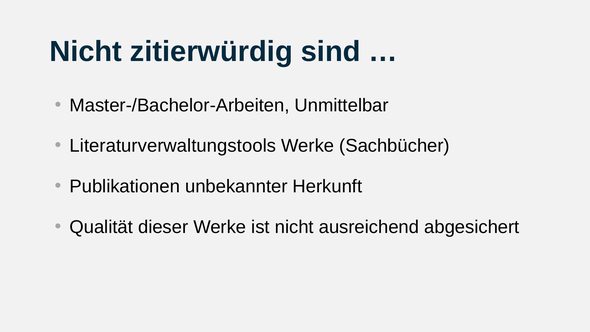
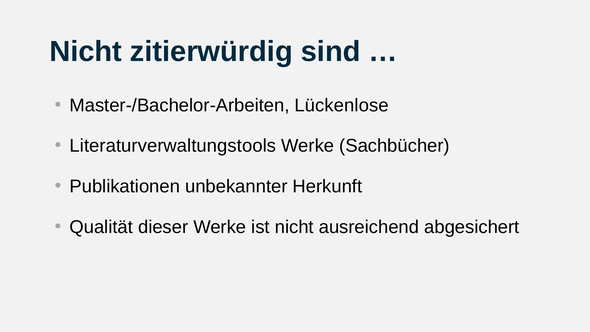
Unmittelbar: Unmittelbar -> Lückenlose (342, 105)
